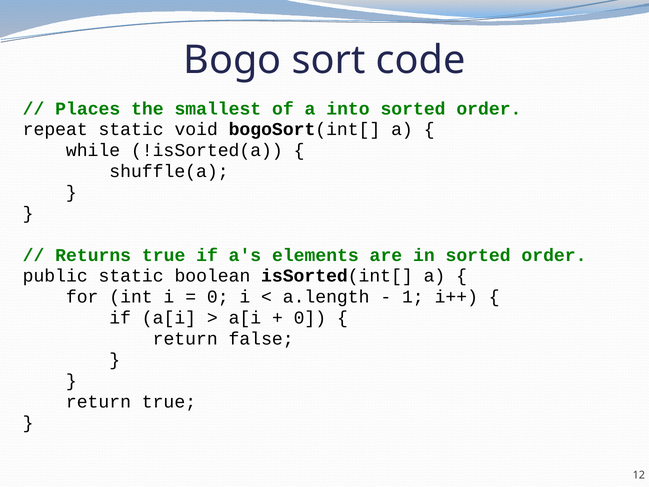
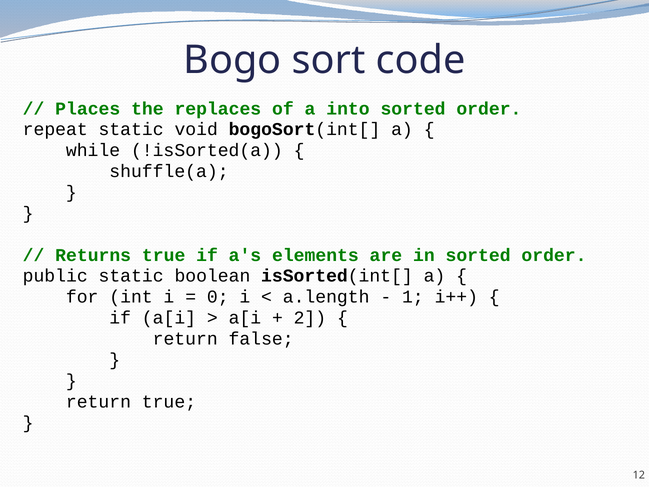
smallest: smallest -> replaces (218, 108)
0: 0 -> 2 (310, 318)
